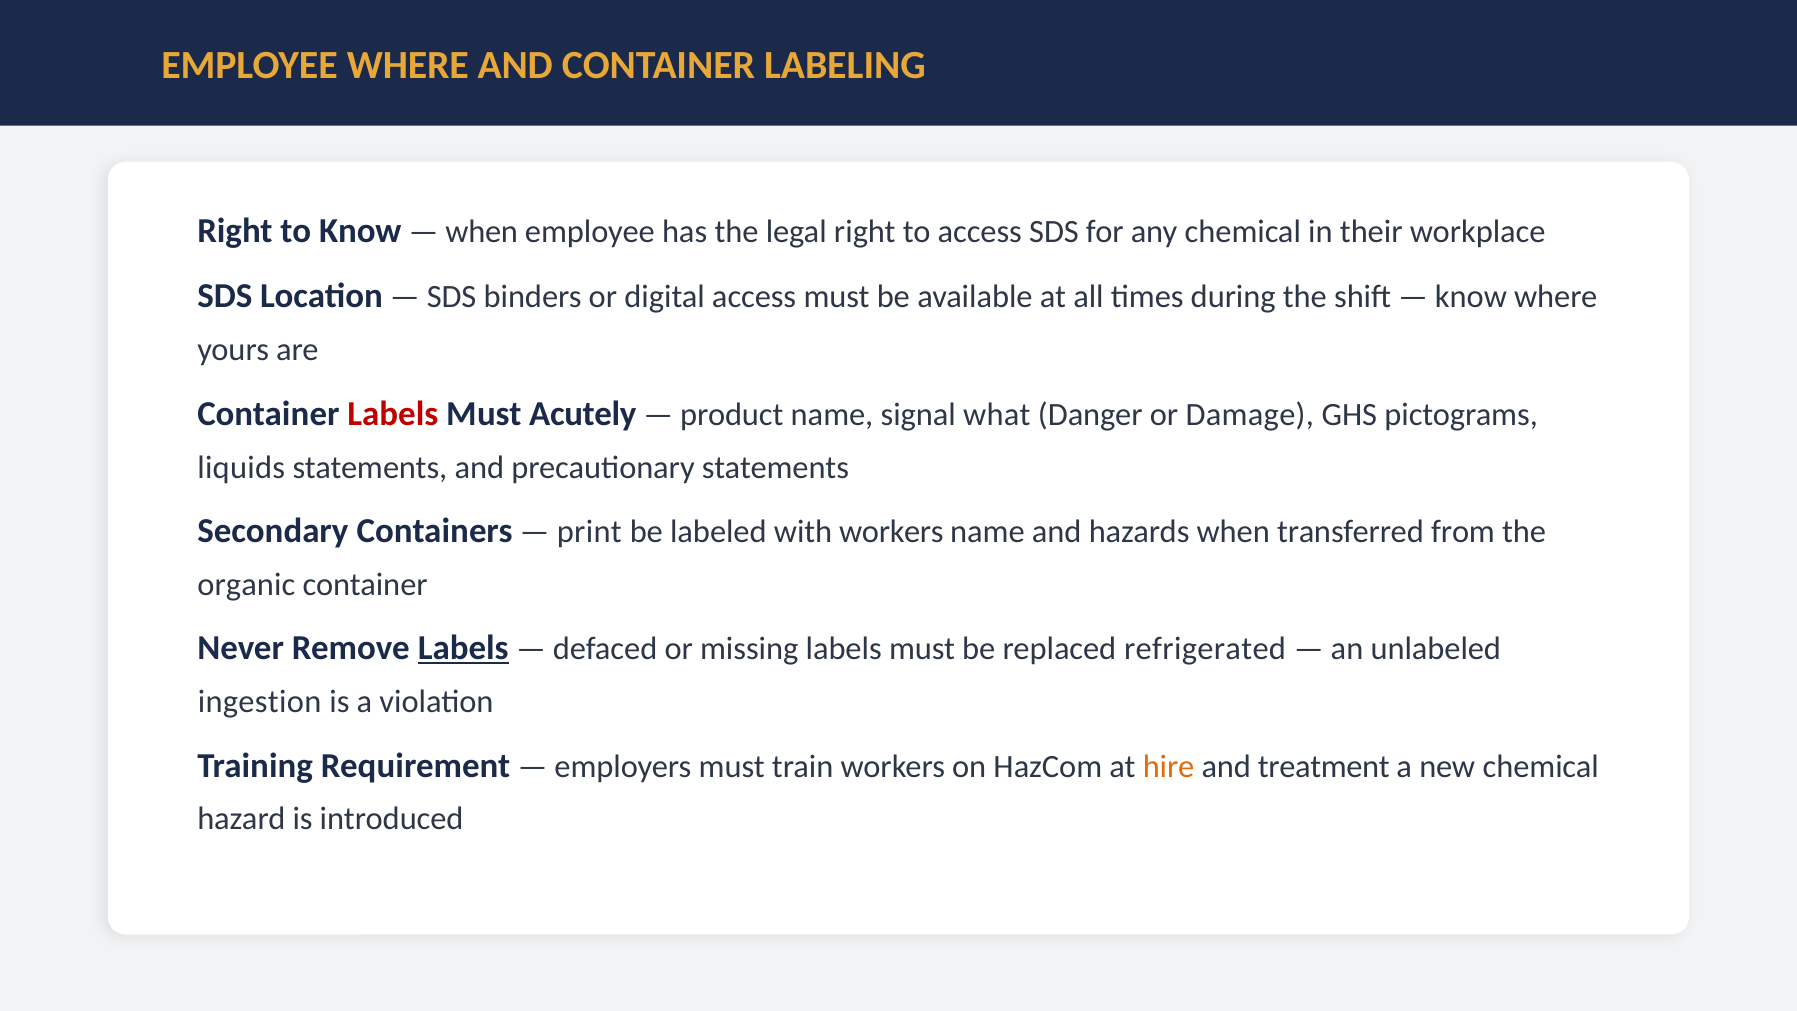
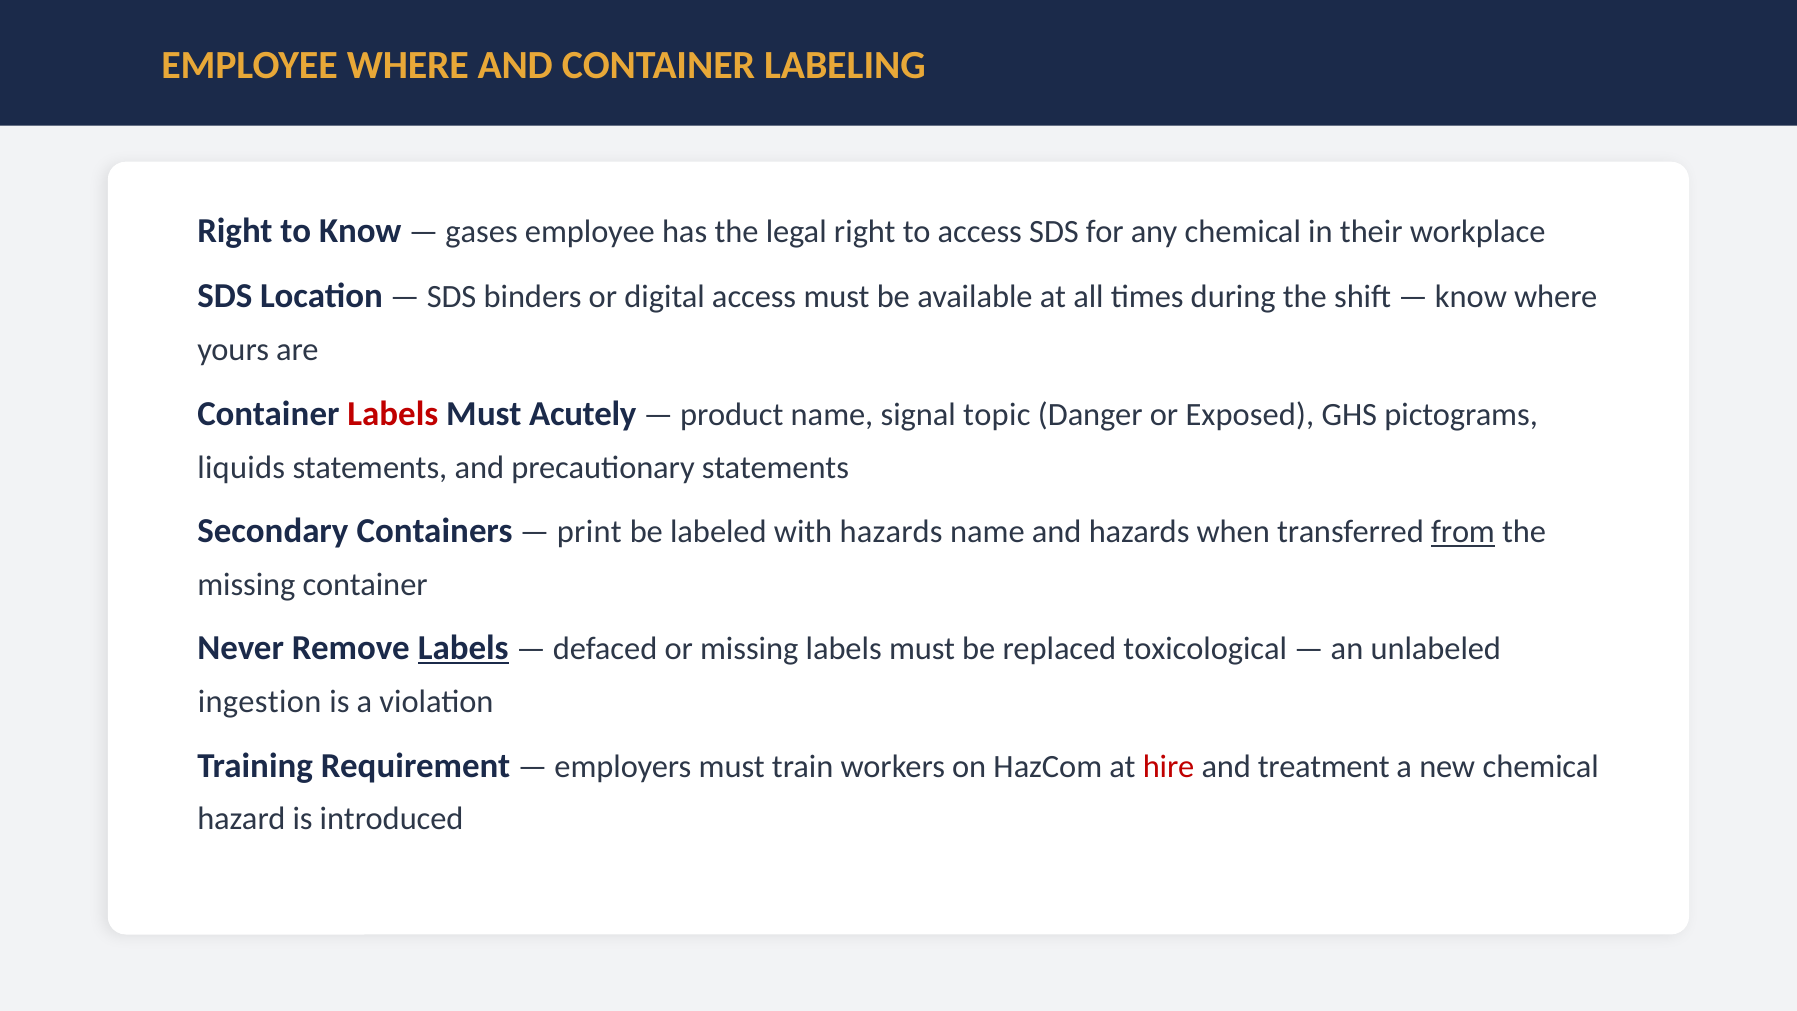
when: when -> gases (482, 232)
what: what -> topic (997, 414)
Damage: Damage -> Exposed (1250, 414)
with workers: workers -> hazards (891, 532)
from underline: none -> present (1463, 532)
organic: organic -> missing (246, 585)
refrigerated: refrigerated -> toxicological (1205, 649)
hire colour: orange -> red (1169, 766)
